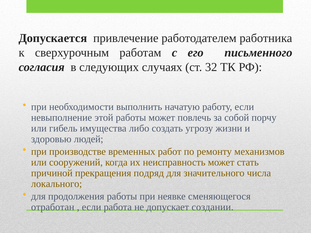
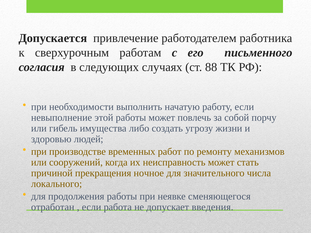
32: 32 -> 88 (211, 67)
подряд: подряд -> ночное (149, 173)
создании: создании -> введения (213, 207)
